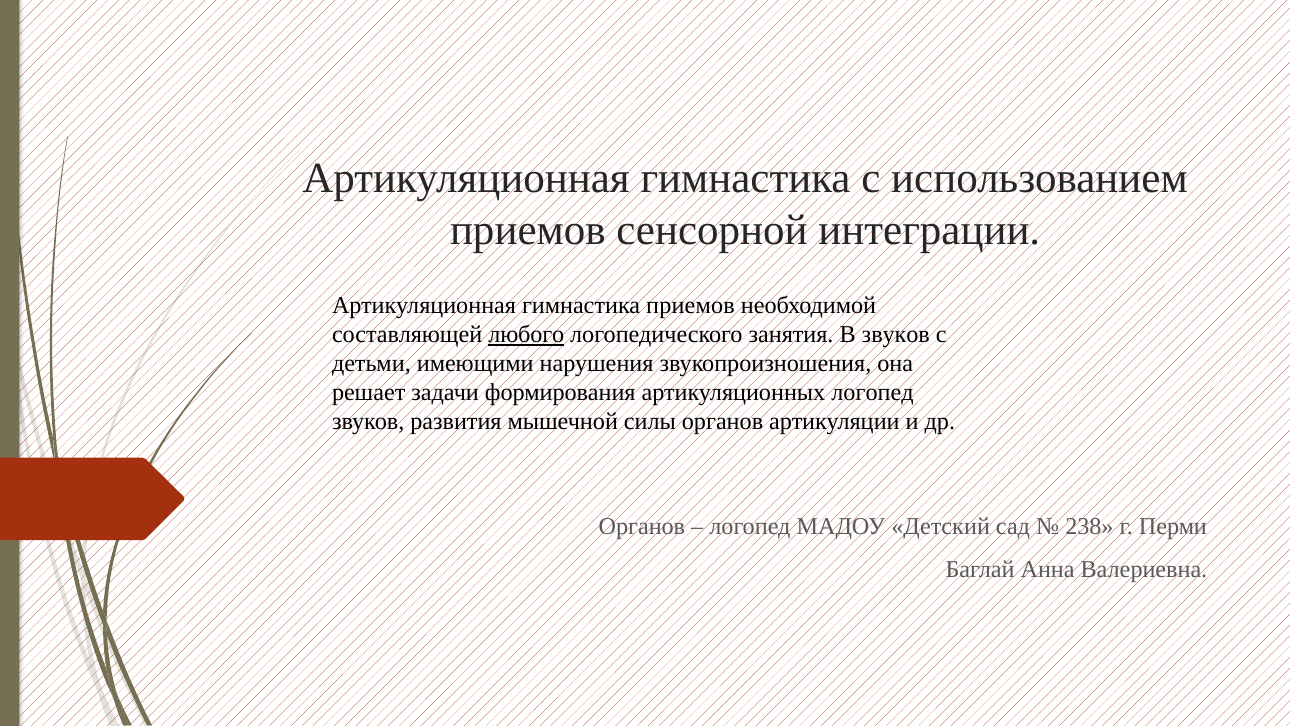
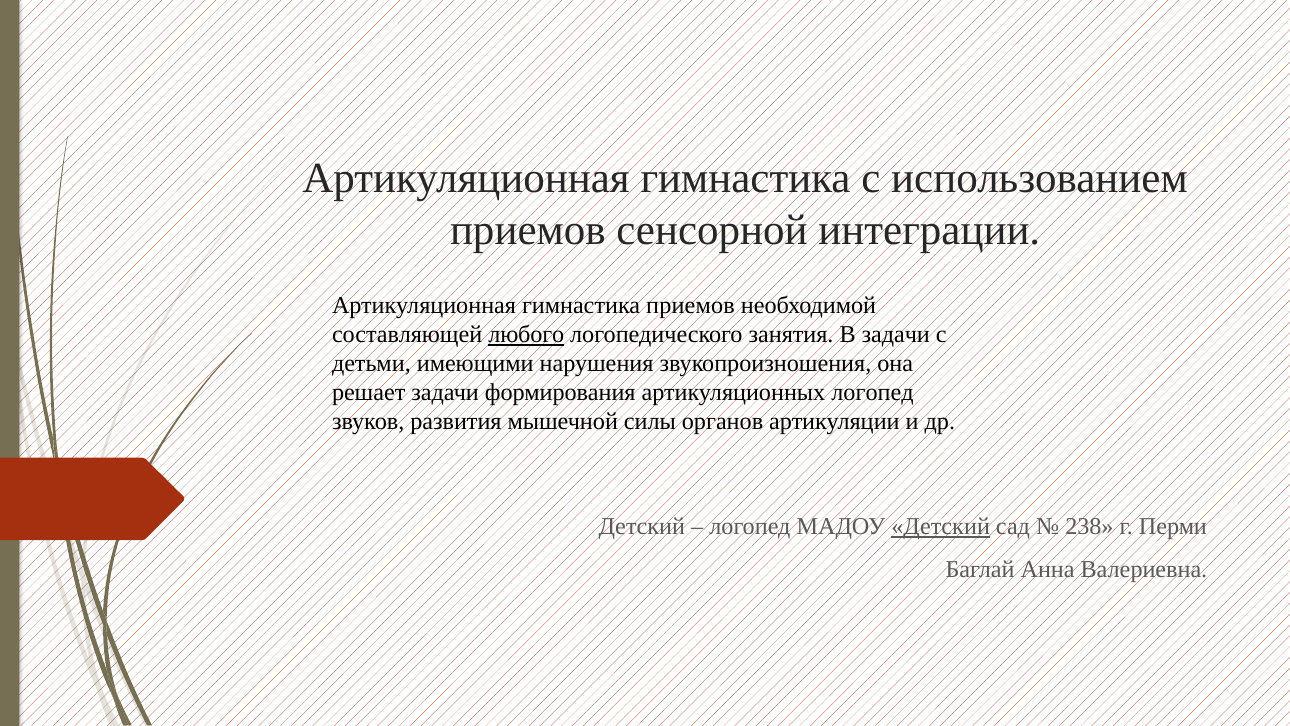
В звуков: звуков -> задачи (896, 335)
Органов: Органов -> Детский (642, 526)
Детский underline: none -> present (941, 526)
